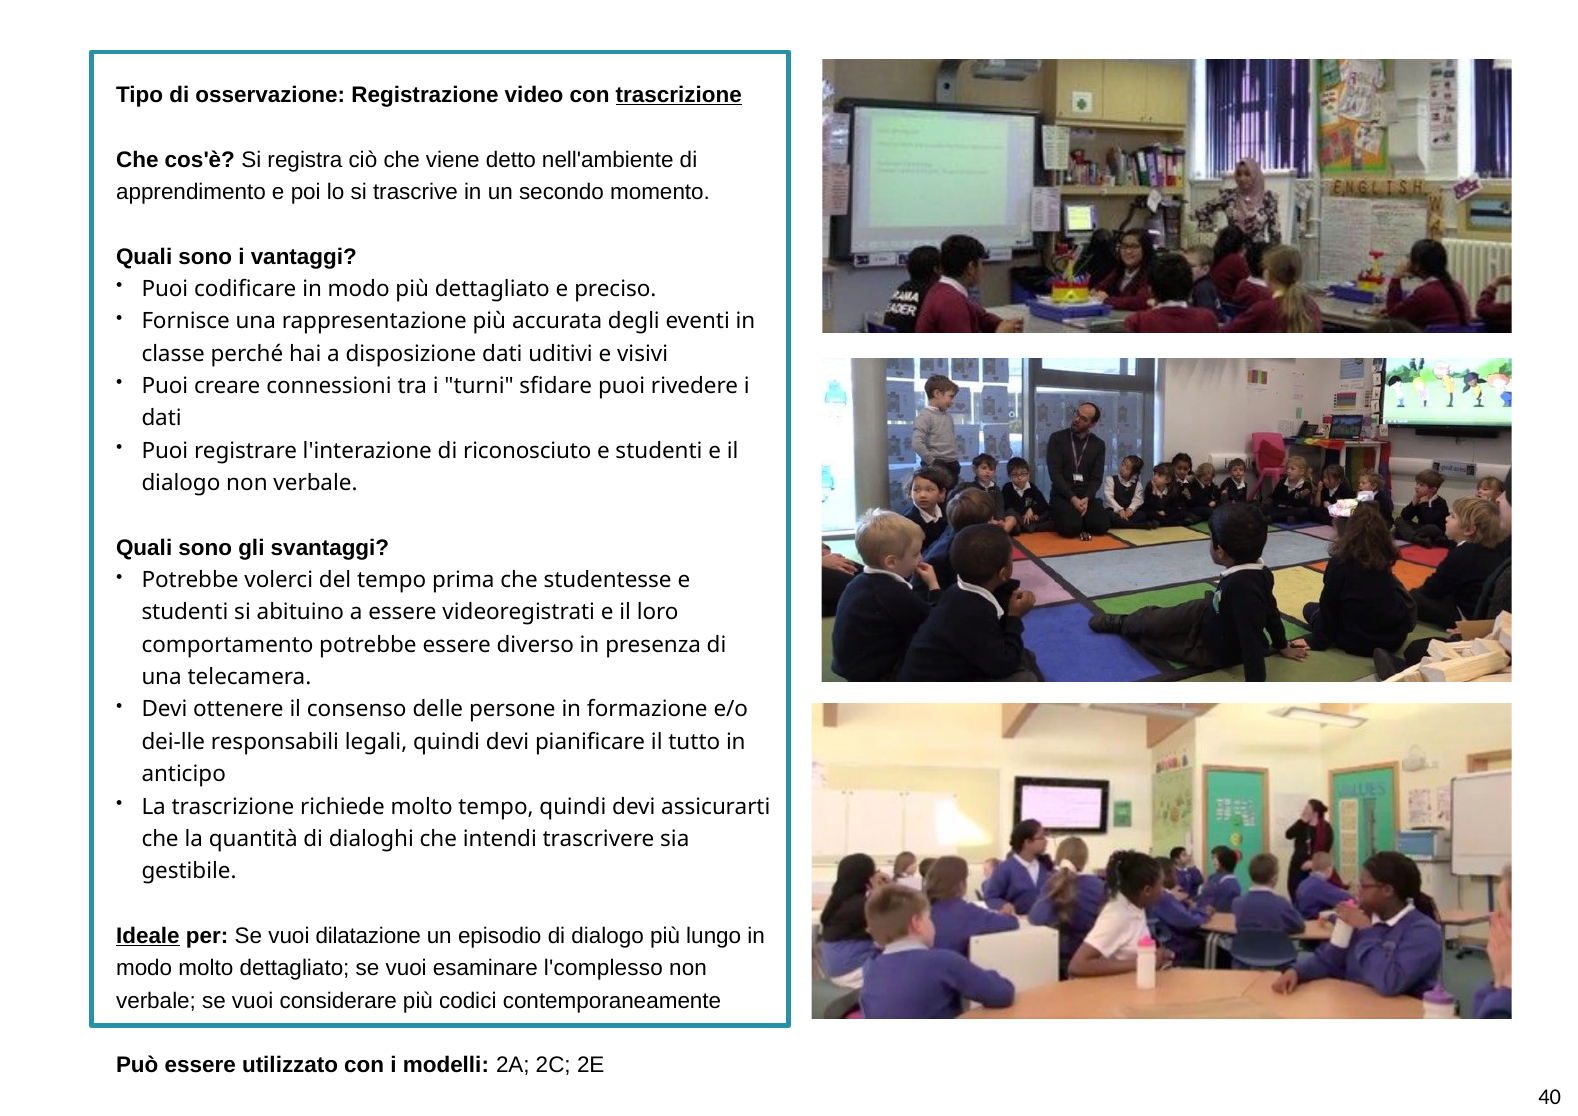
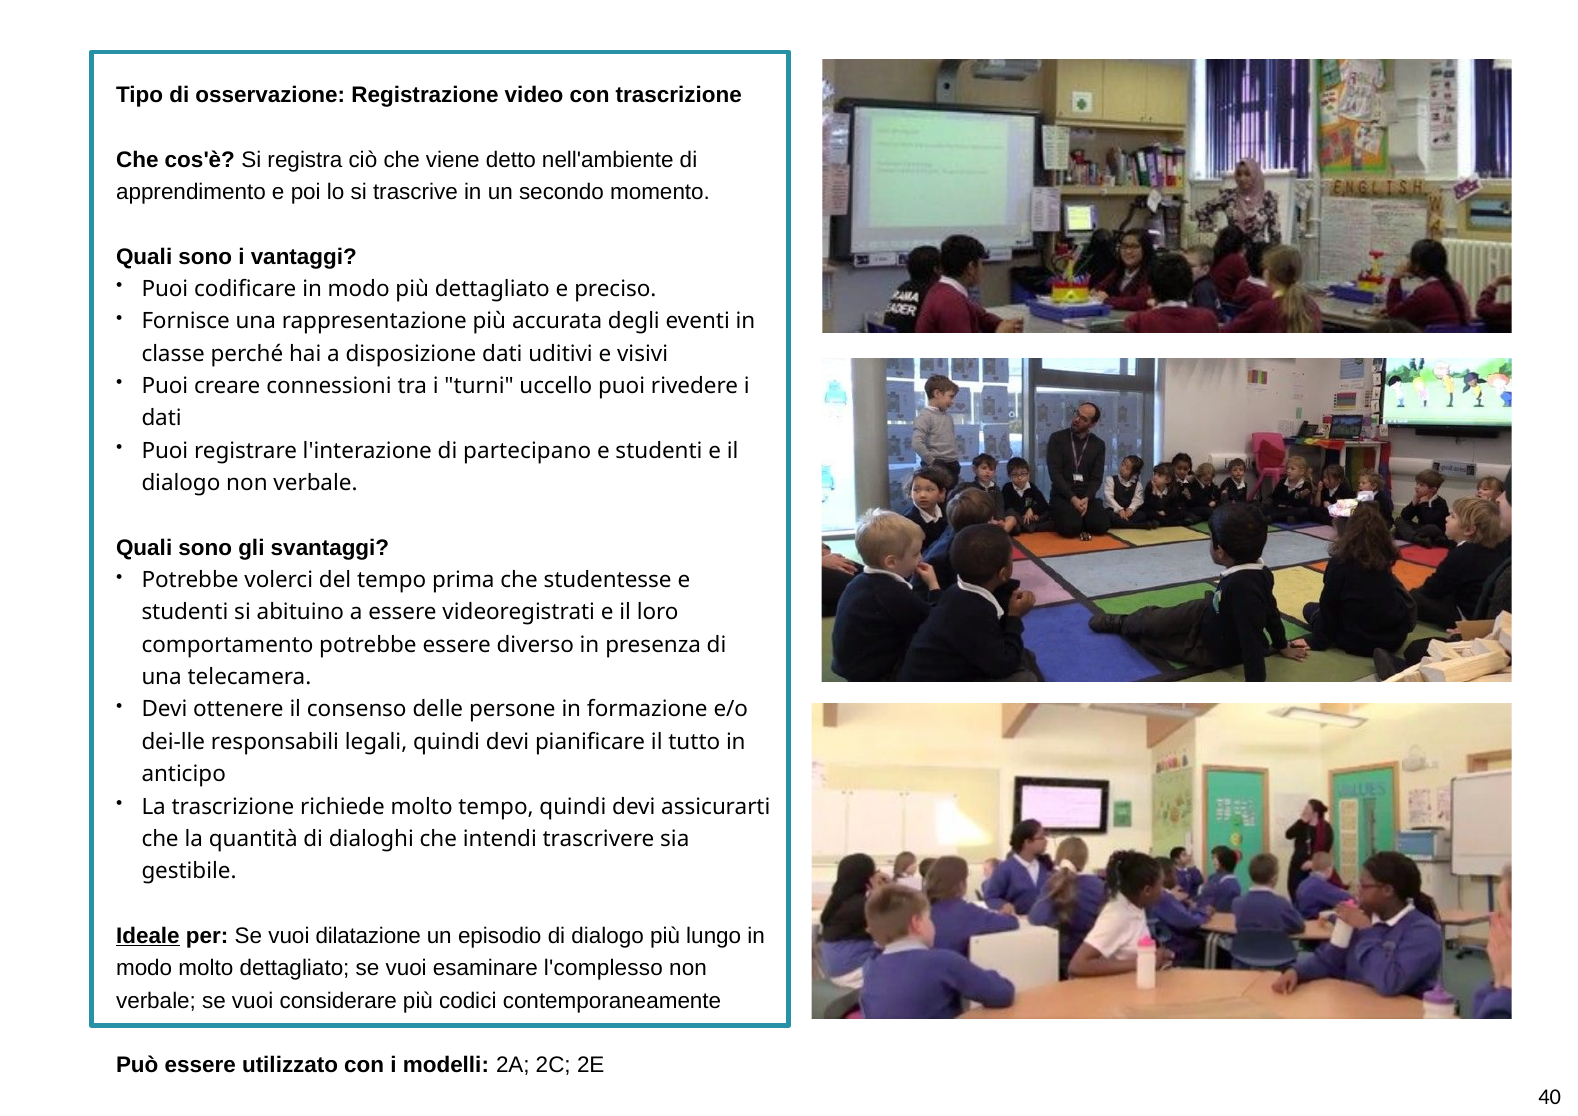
trascrizione underline: present -> none (679, 95)
sfidare: sfidare -> uccello (556, 386)
riconosciuto: riconosciuto -> partecipano (527, 451)
